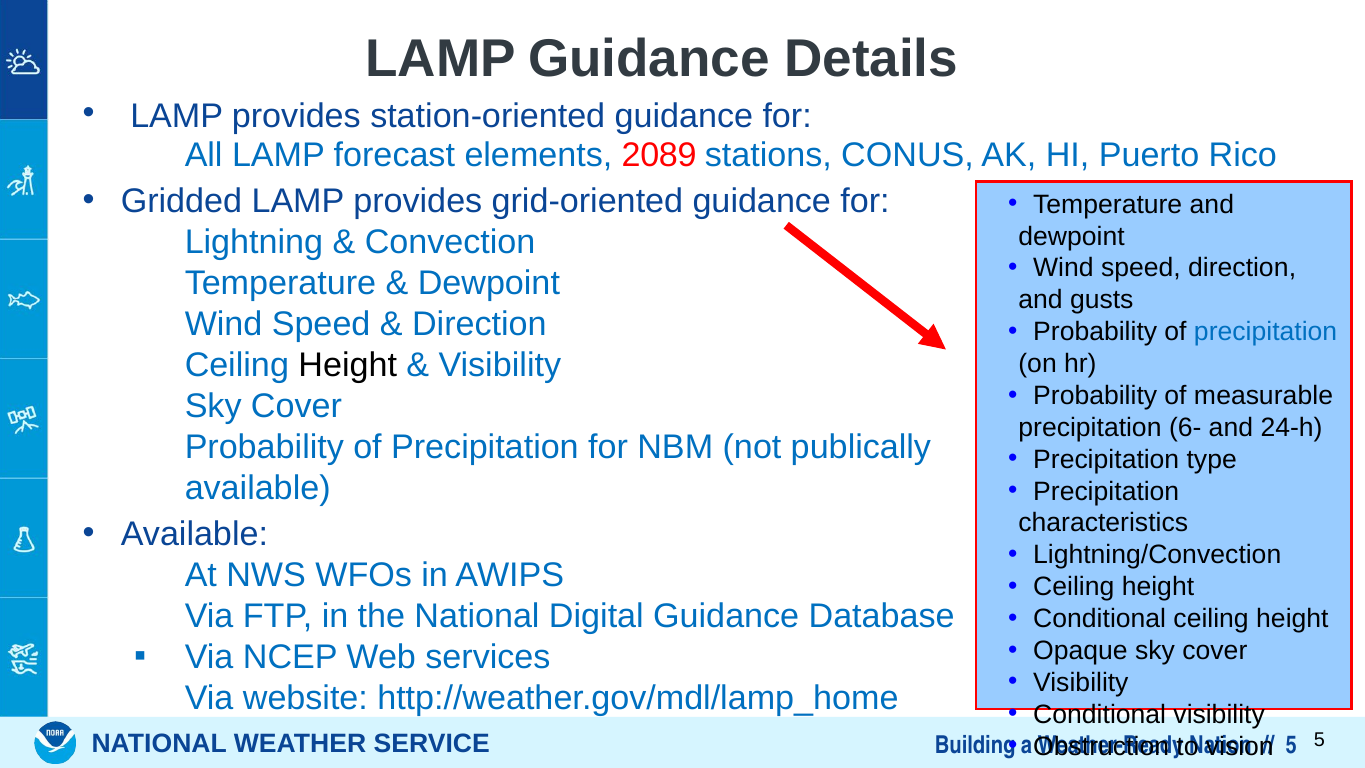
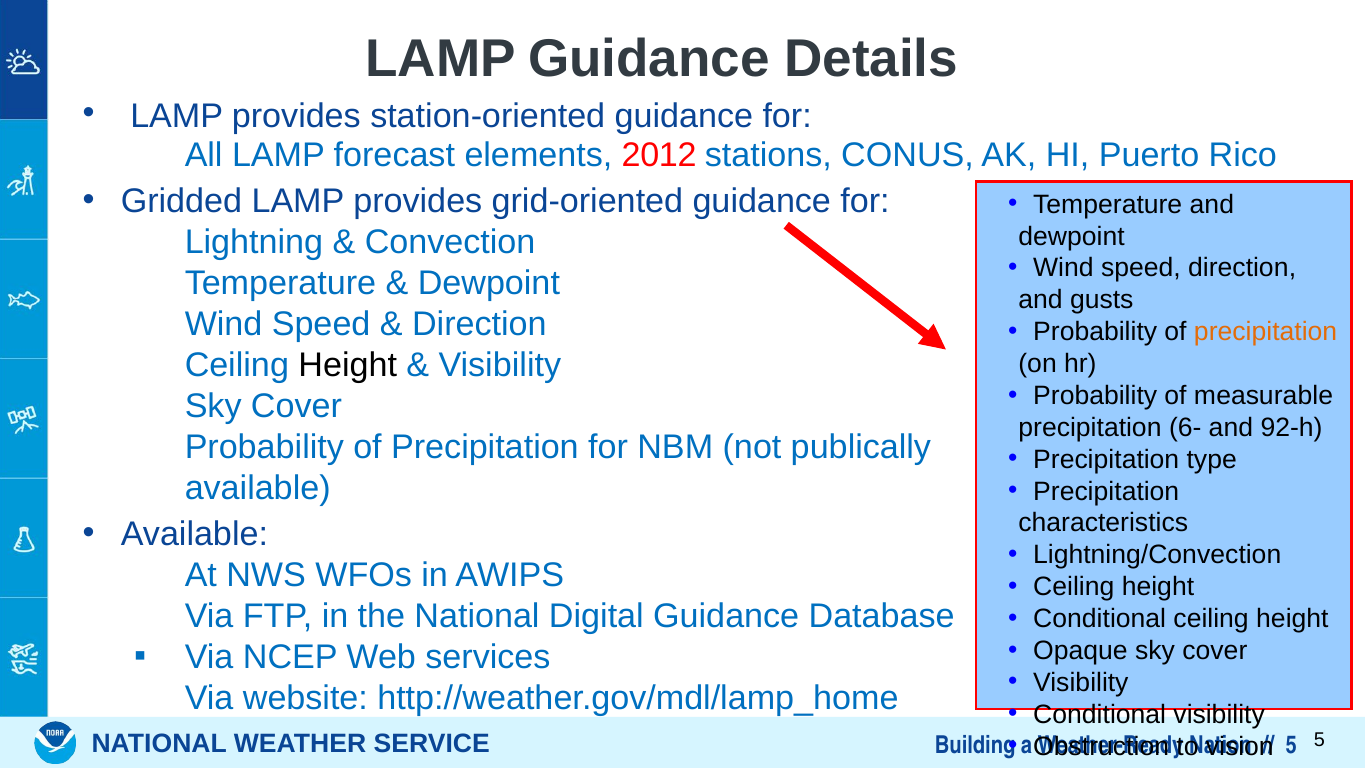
2089: 2089 -> 2012 (659, 155)
precipitation colour: blue -> orange (1266, 332)
24-h: 24-h -> 92-h (1292, 427)
